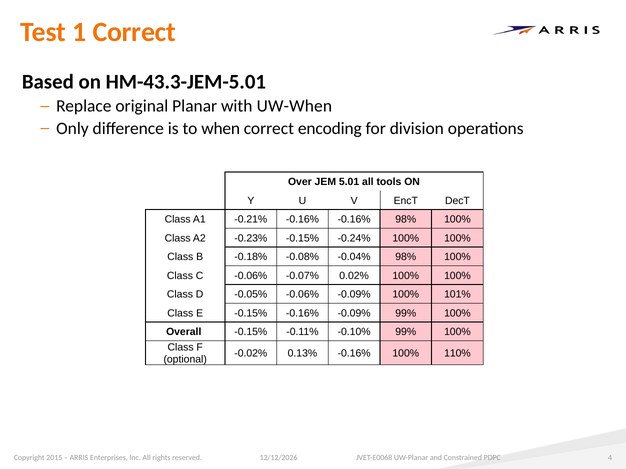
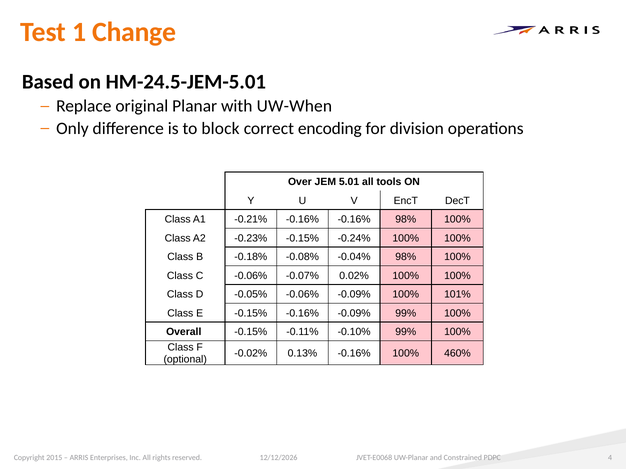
1 Correct: Correct -> Change (134, 32)
HM-43.3-JEM-5.01: HM-43.3-JEM-5.01 -> HM-24.5-JEM-5.01 (186, 82)
when: when -> block (221, 129)
110%: 110% -> 460% (457, 354)
